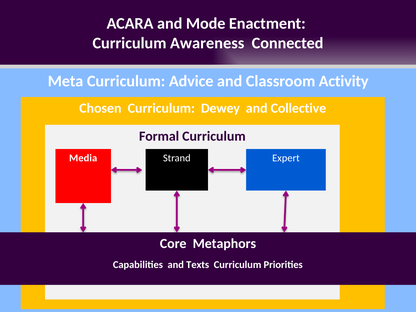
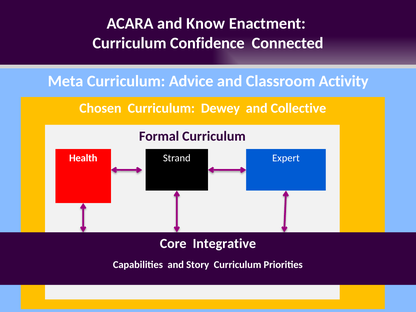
Mode: Mode -> Know (206, 24)
Awareness: Awareness -> Confidence (207, 43)
Media: Media -> Health (83, 158)
Metaphors: Metaphors -> Integrative (224, 244)
Texts: Texts -> Story (198, 265)
